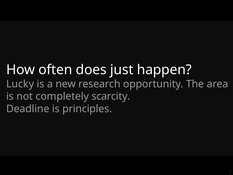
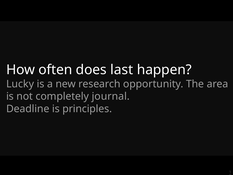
just: just -> last (122, 70)
scarcity: scarcity -> journal (111, 96)
